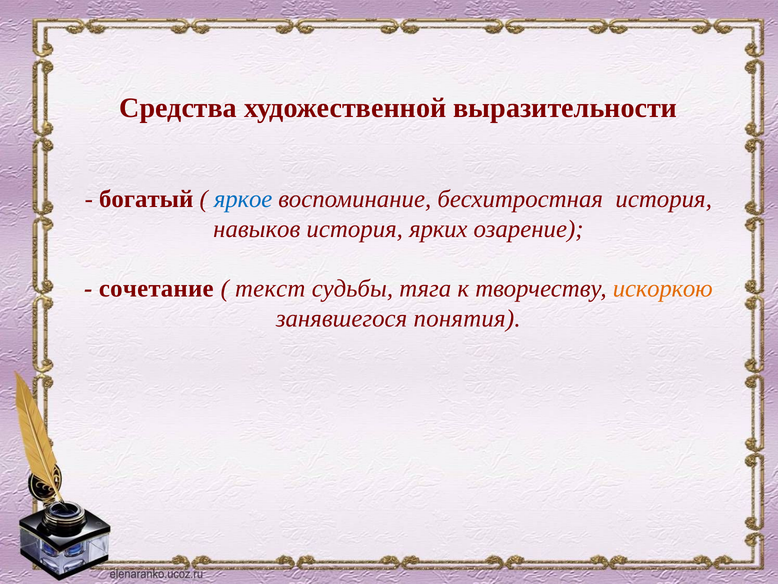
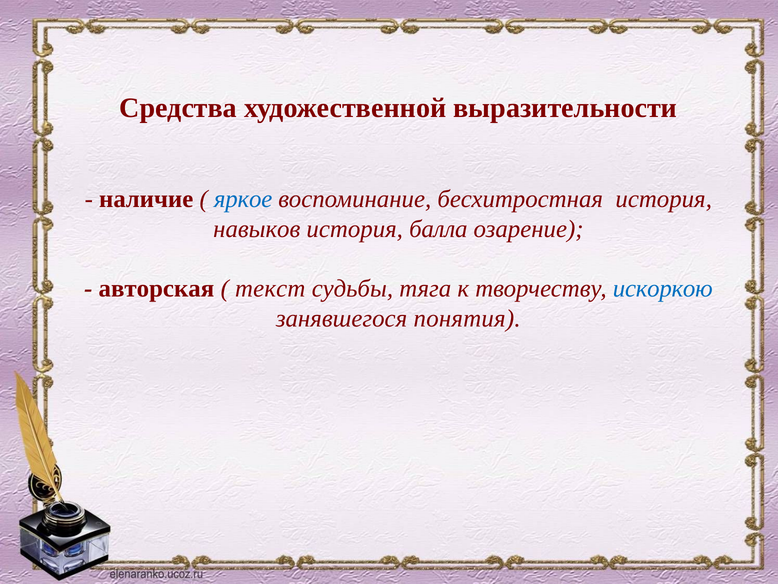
богатый: богатый -> наличие (146, 199)
ярких: ярких -> балла (438, 229)
сочетание: сочетание -> авторская (156, 288)
искоркою colour: orange -> blue (663, 288)
